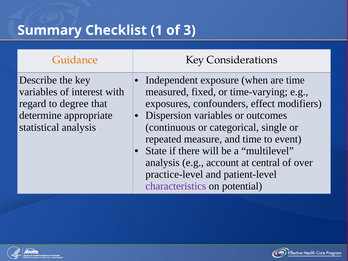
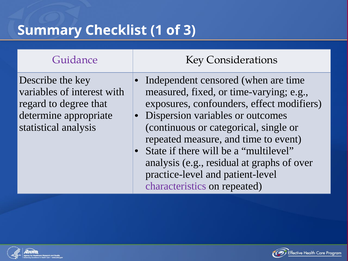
Guidance colour: orange -> purple (75, 60)
exposure: exposure -> censored (220, 80)
account: account -> residual (223, 163)
central: central -> graphs (266, 163)
on potential: potential -> repeated (242, 186)
